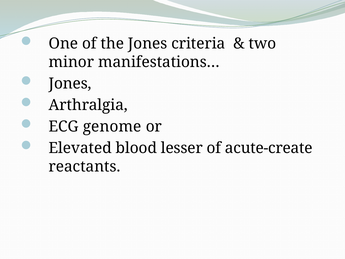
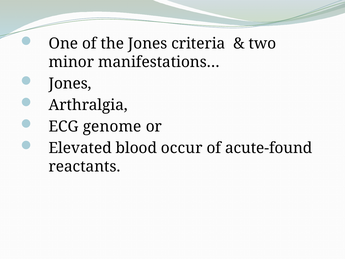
lesser: lesser -> occur (182, 148)
acute-create: acute-create -> acute-found (269, 148)
